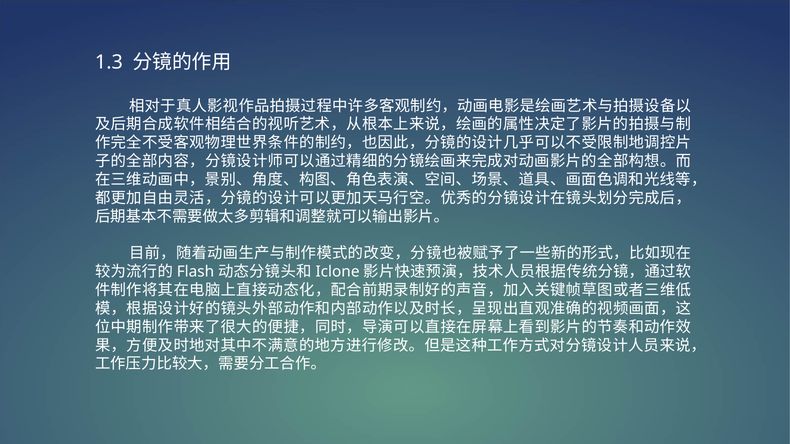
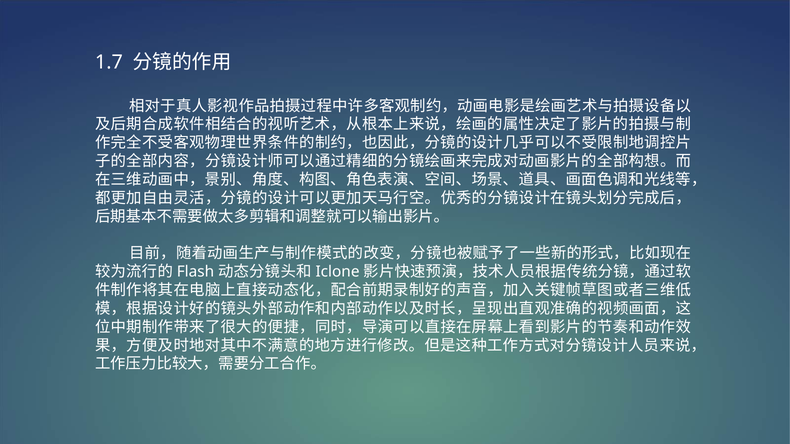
1.3: 1.3 -> 1.7 (109, 62)
